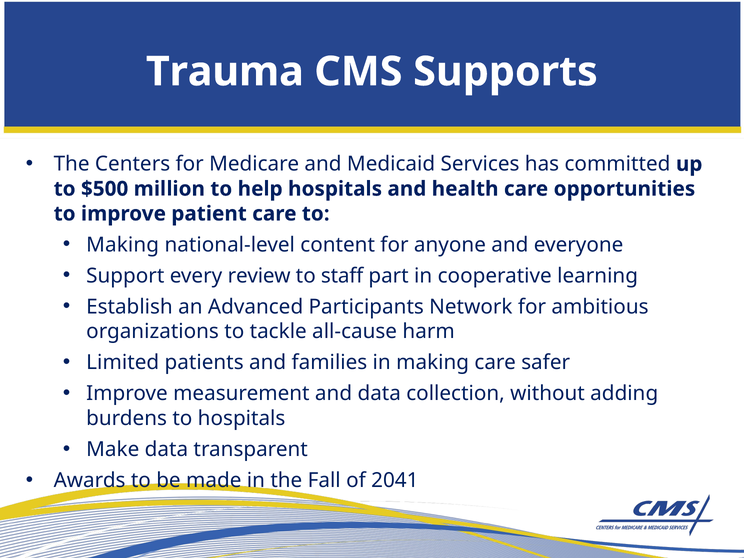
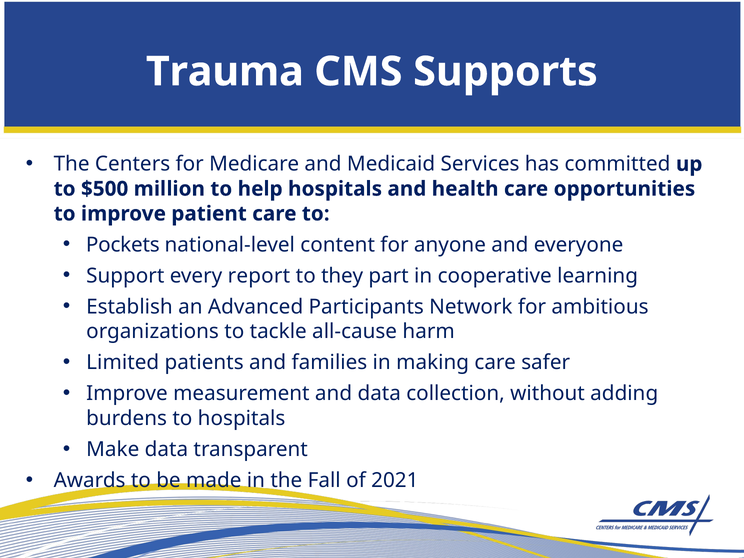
Making: Making -> Pockets (123, 245)
review: review -> report (259, 276)
staff: staff -> they (342, 276)
2041: 2041 -> 2021 (395, 480)
